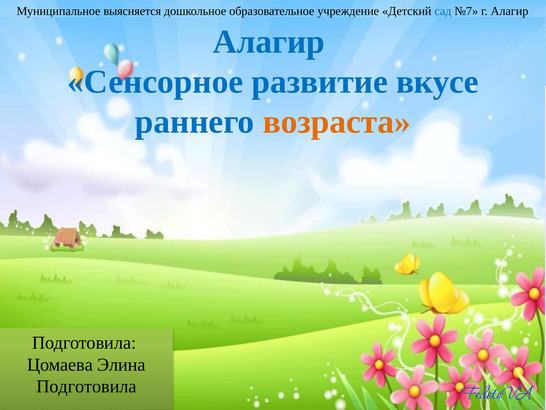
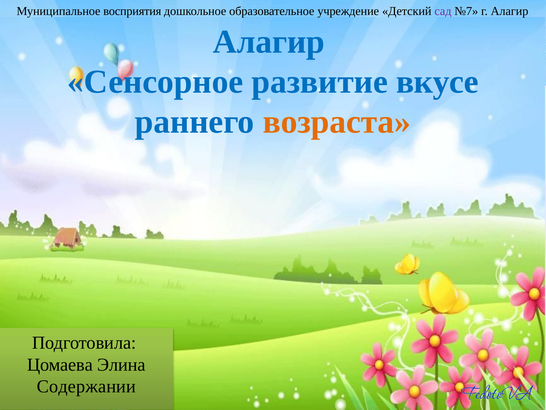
выясняется: выясняется -> восприятия (132, 11)
сад colour: blue -> purple (443, 11)
Подготовила: Подготовила -> Содержании (86, 386)
